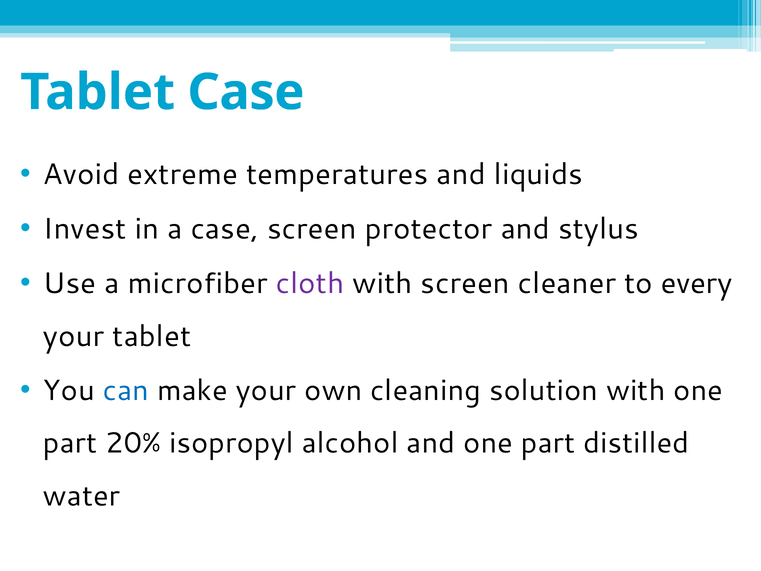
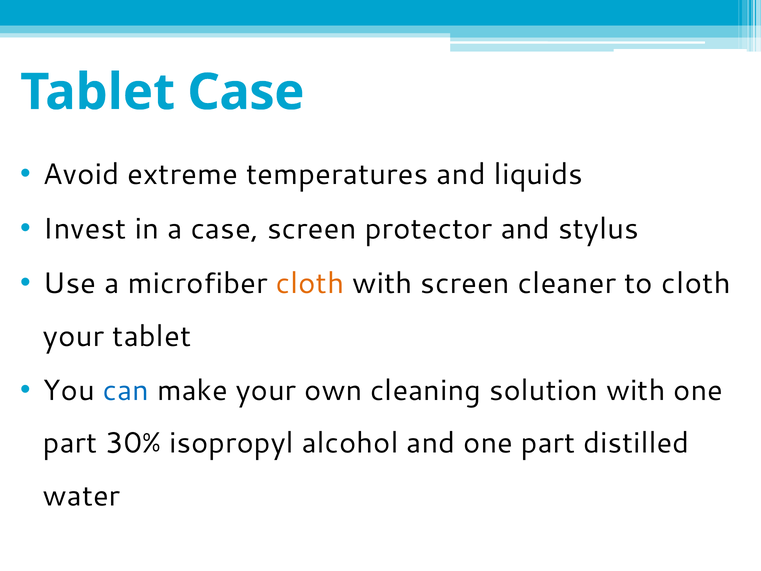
cloth colour: purple -> orange (310, 283)
to every: every -> cloth (696, 283)
20%: 20% -> 30% (133, 443)
